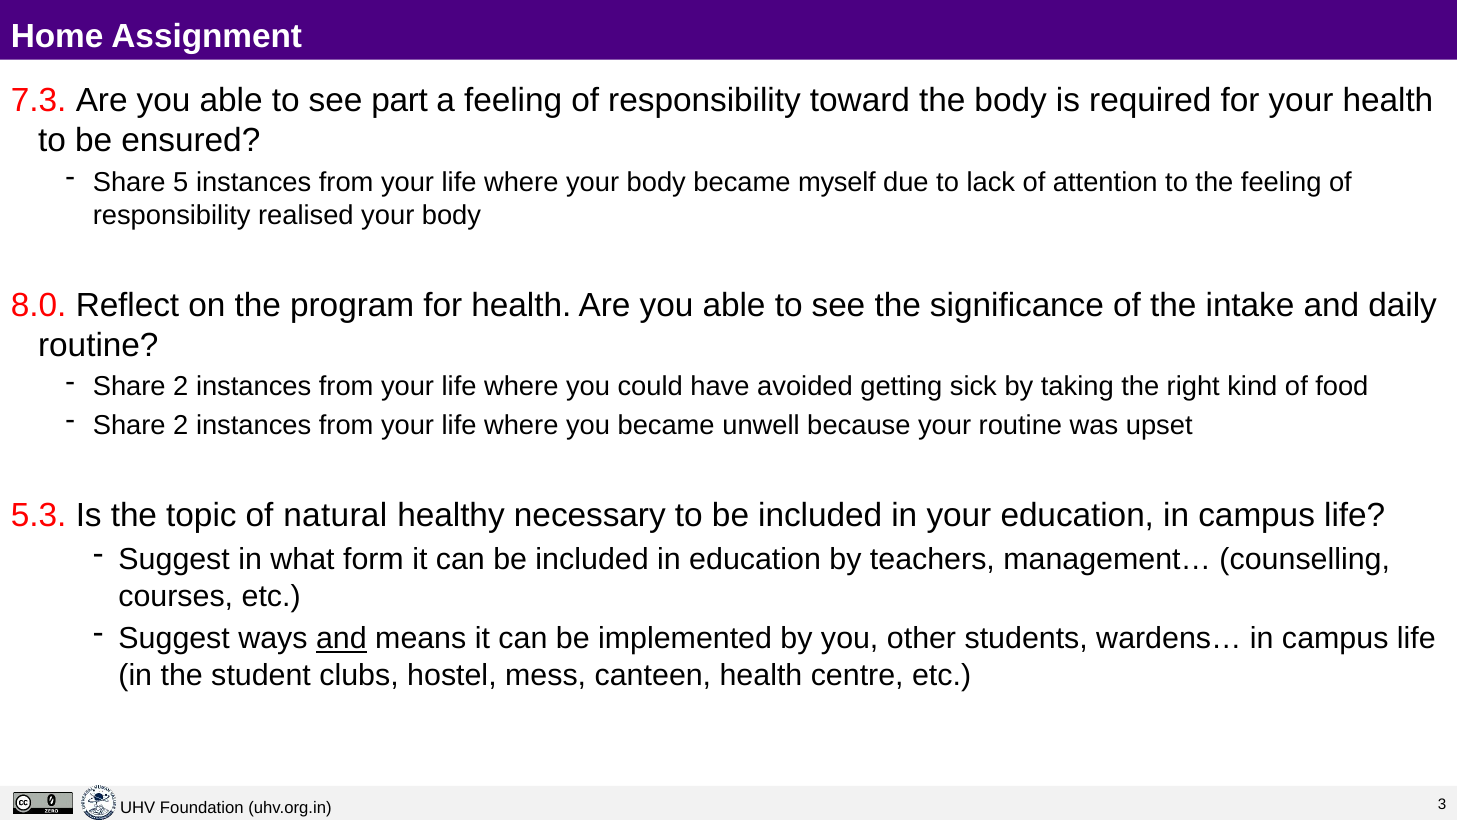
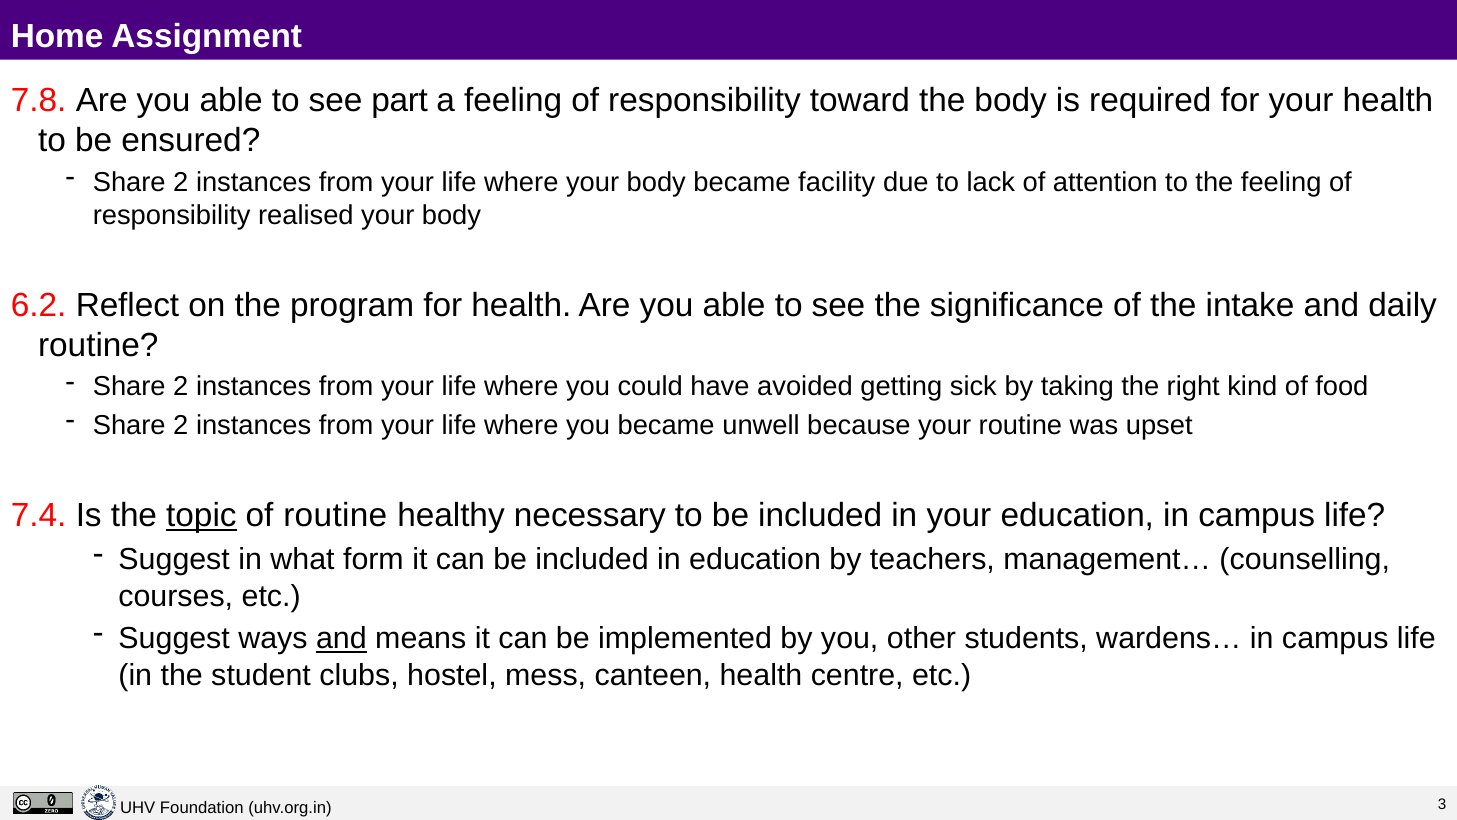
7.3: 7.3 -> 7.8 (39, 101)
5: 5 -> 2 (181, 182)
myself: myself -> facility (837, 182)
8.0: 8.0 -> 6.2 (39, 305)
5.3: 5.3 -> 7.4 (39, 515)
topic underline: none -> present (201, 515)
of natural: natural -> routine (335, 515)
